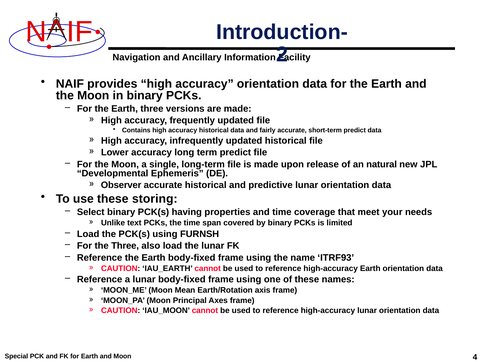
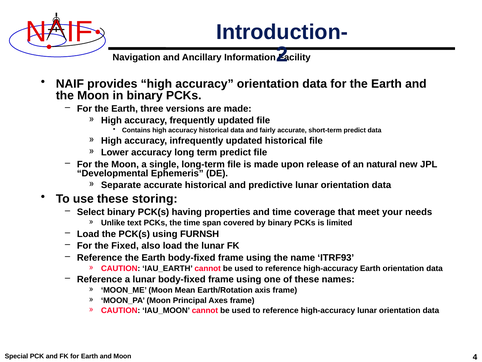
Observer: Observer -> Separate (121, 185)
the Three: Three -> Fixed (125, 246)
